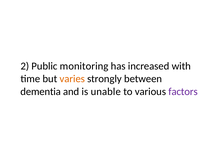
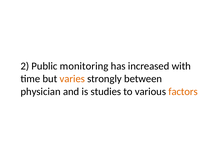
dementia: dementia -> physician (41, 92)
unable: unable -> studies (106, 92)
factors colour: purple -> orange (183, 92)
